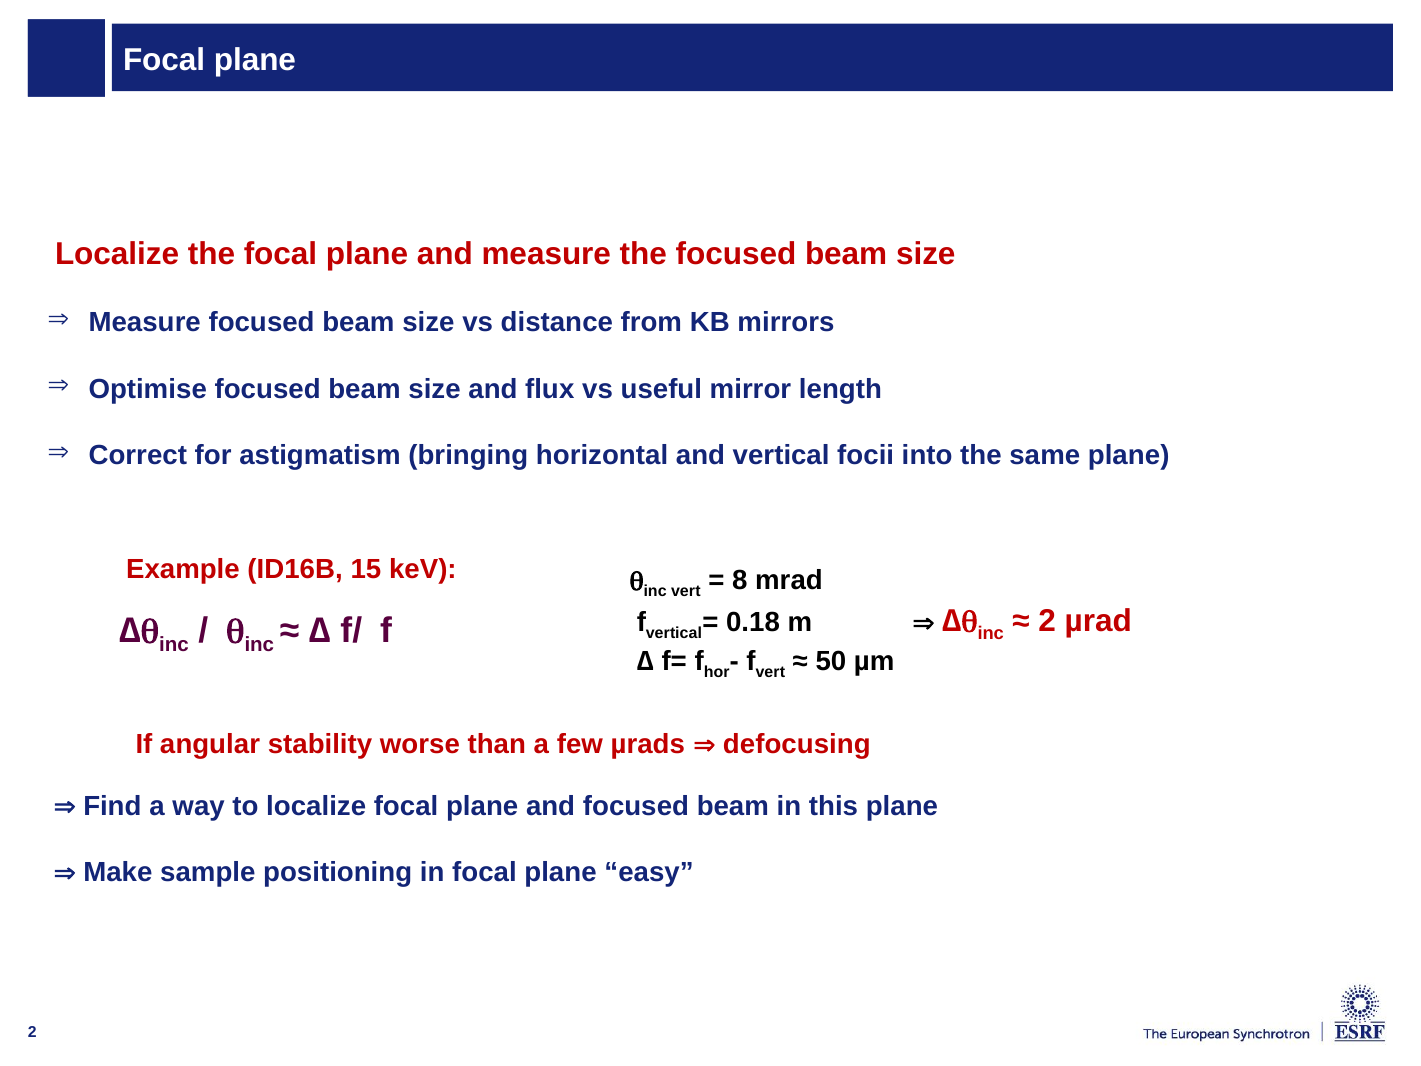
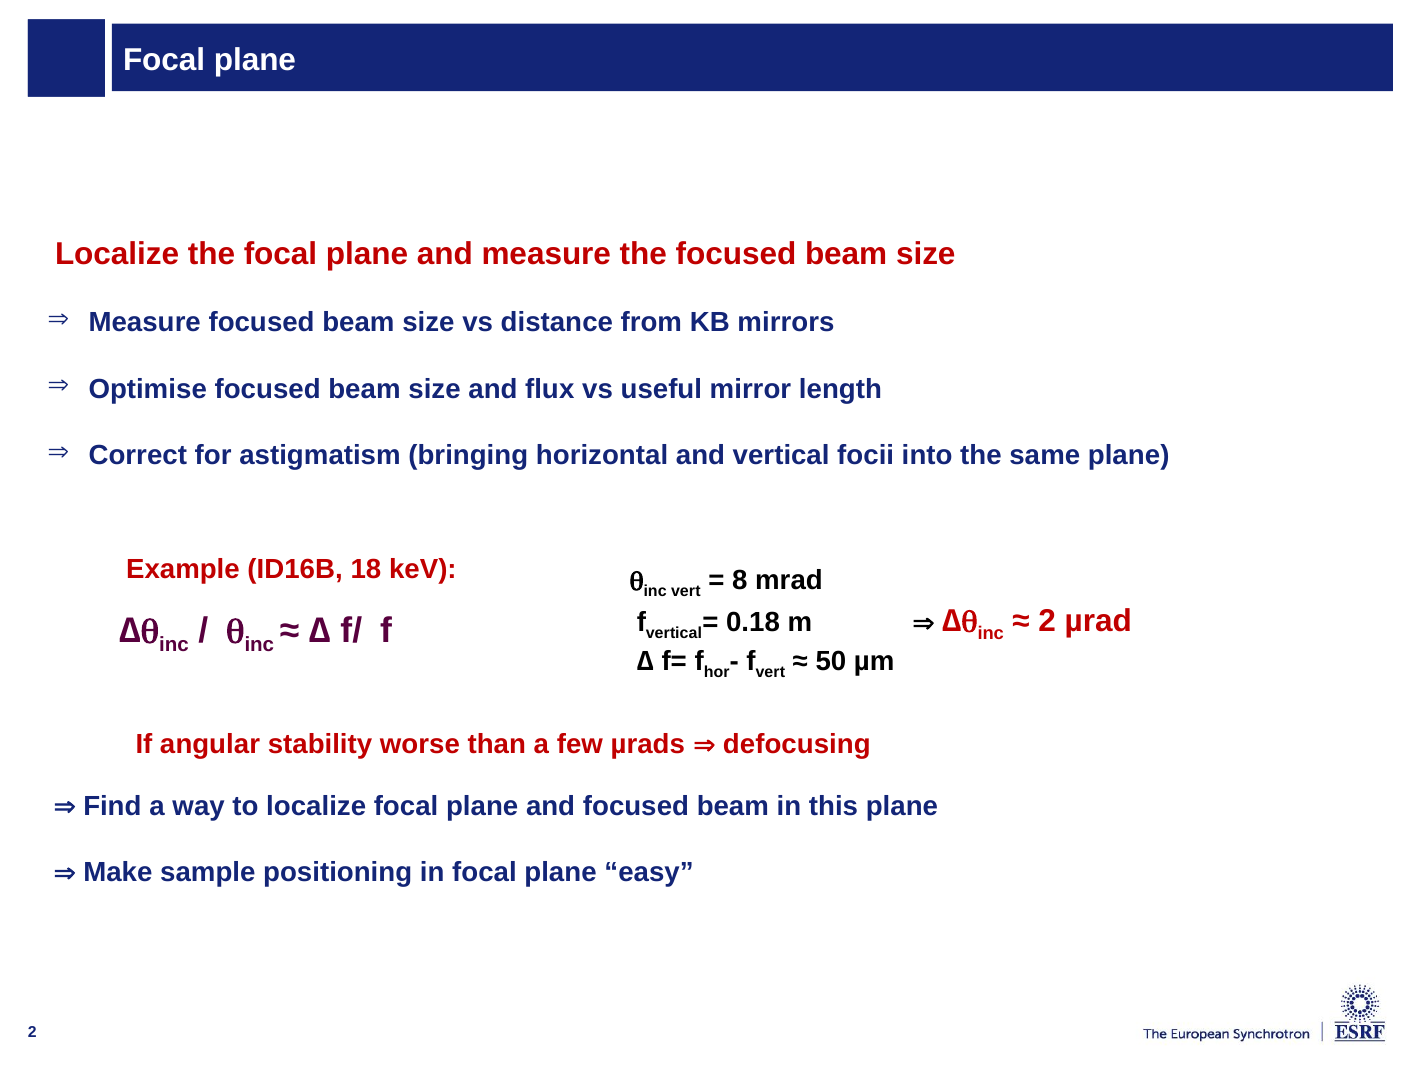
15: 15 -> 18 (366, 570)
